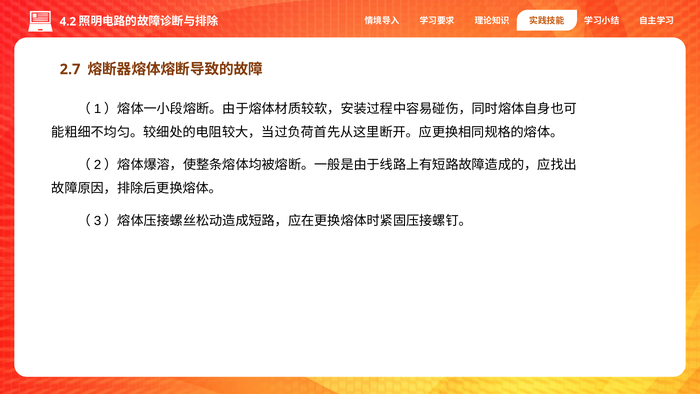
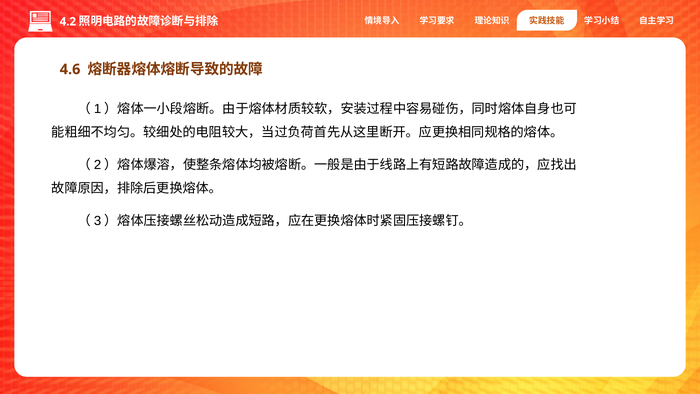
2.7: 2.7 -> 4.6 (70, 69)
